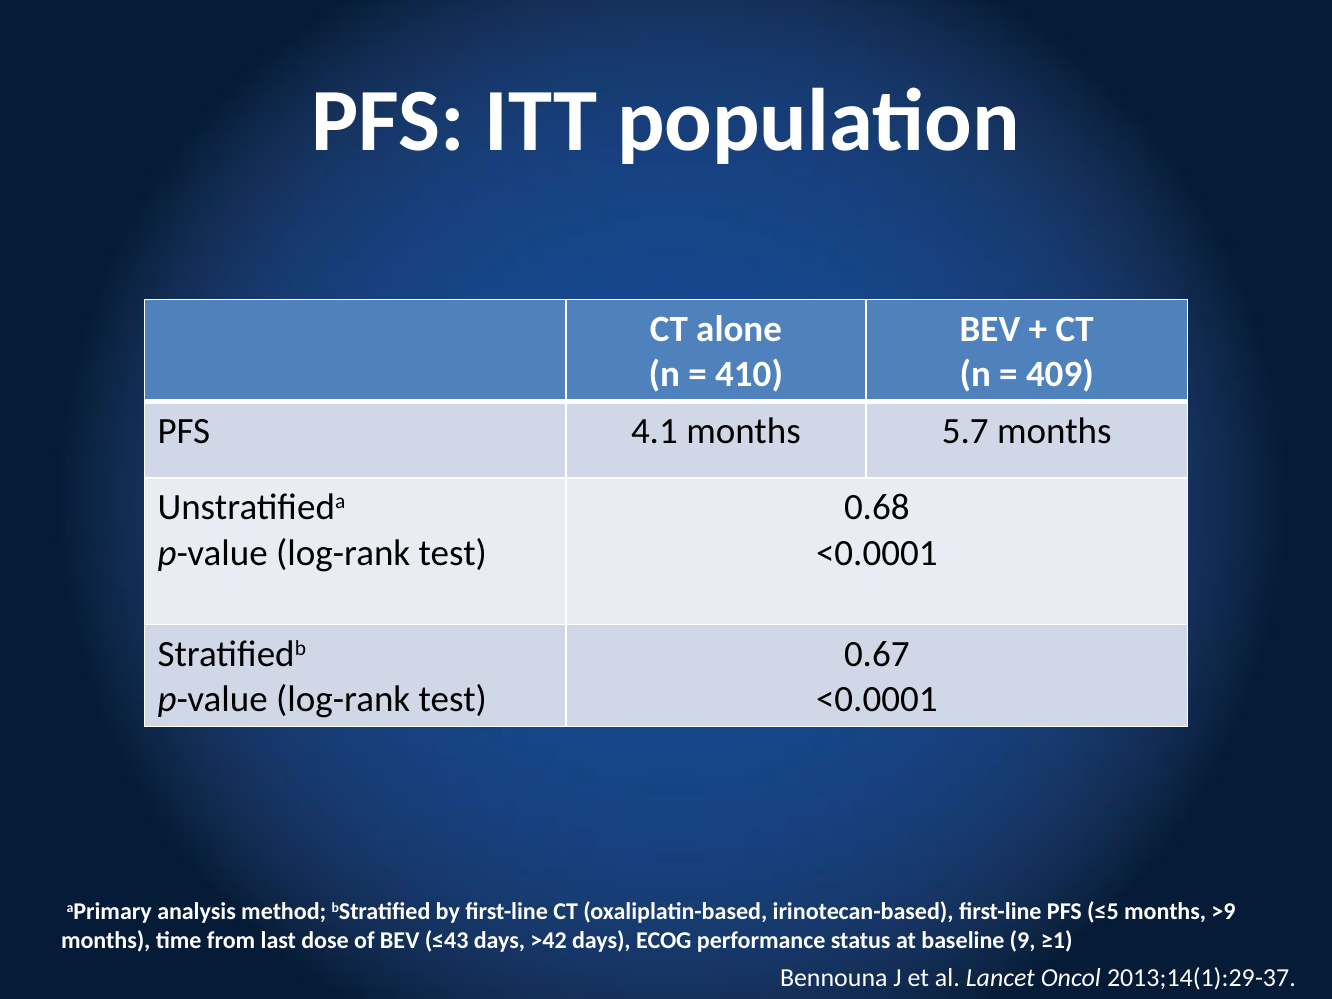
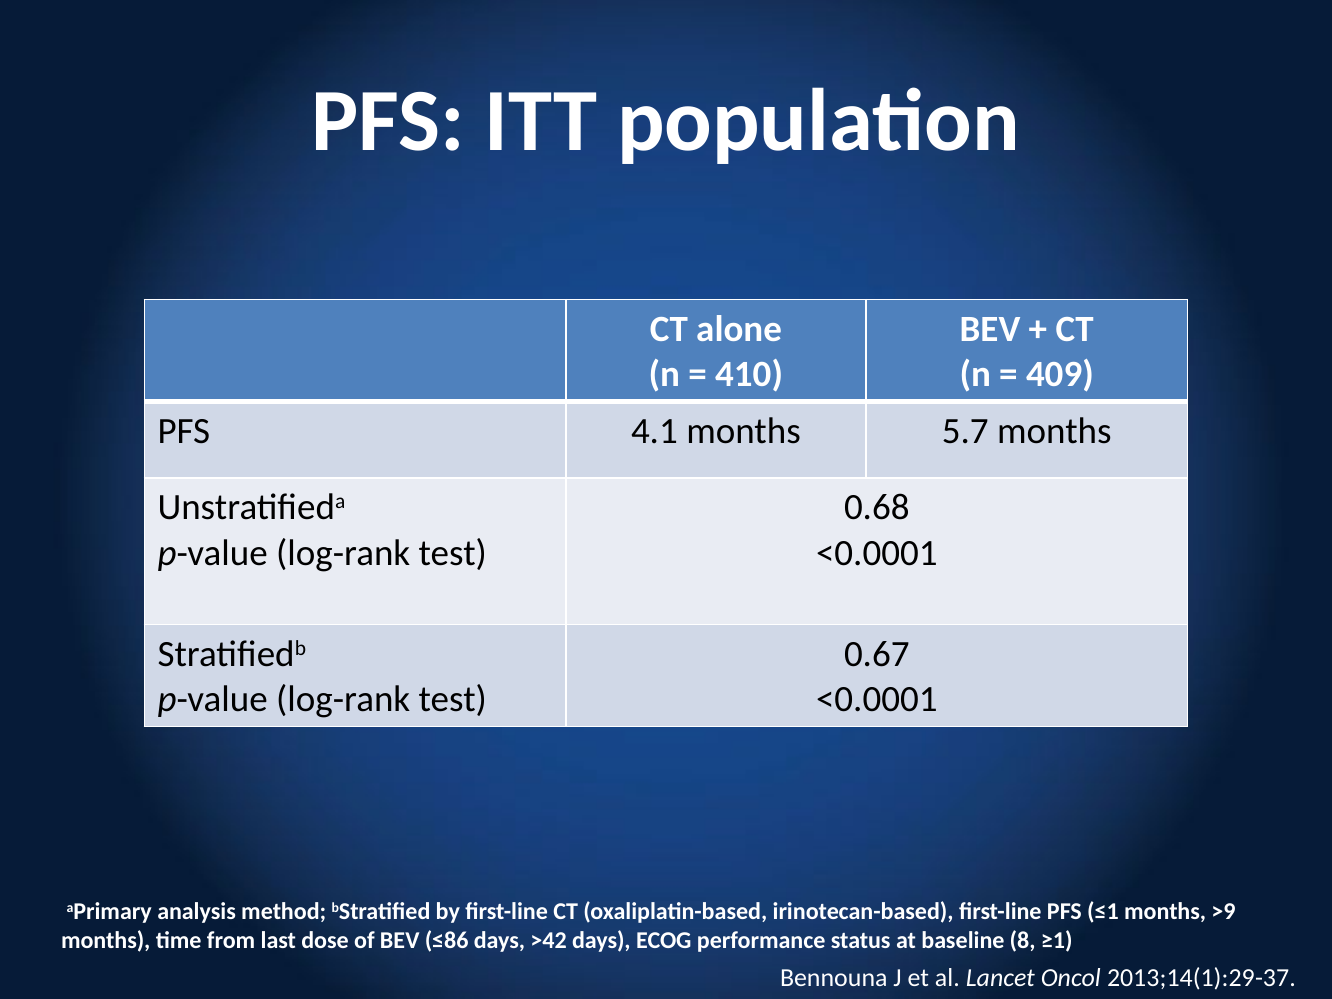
≤5: ≤5 -> ≤1 (1103, 911)
≤43: ≤43 -> ≤86 (447, 940)
9: 9 -> 8 (1023, 940)
